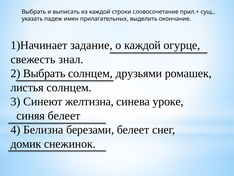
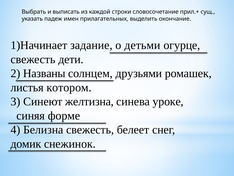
о каждой: каждой -> детьми (142, 45)
знал: знал -> дети (71, 59)
2 Выбрать: Выбрать -> Названы (44, 73)
листья солнцем: солнцем -> котором (69, 87)
синяя белеет: белеет -> форме (64, 115)
Белизна березами: березами -> свежесть (90, 129)
